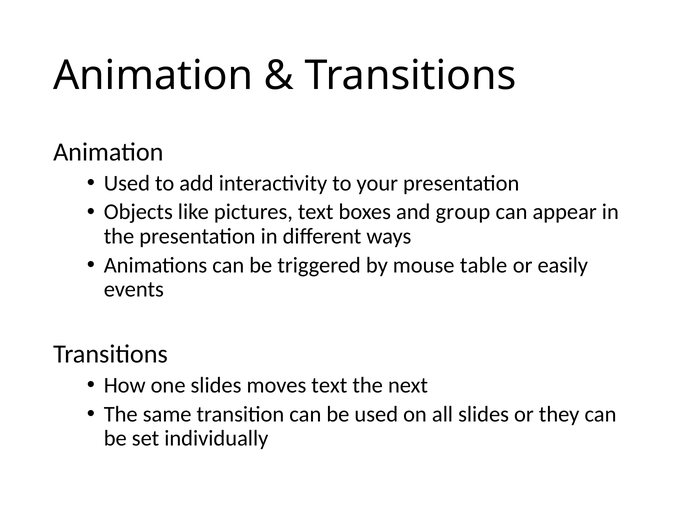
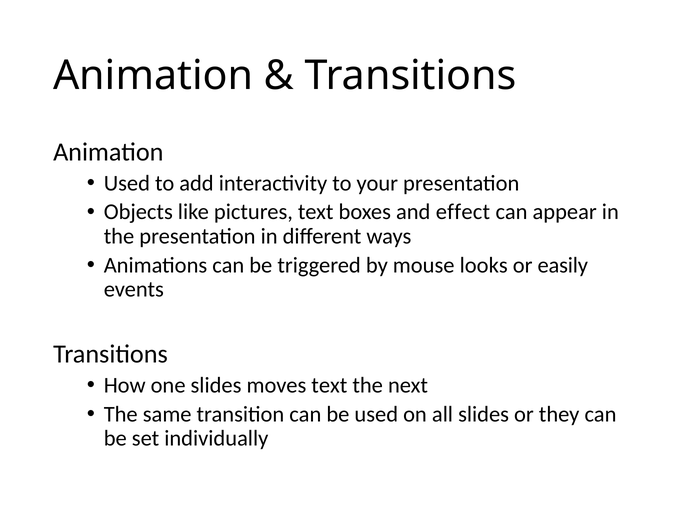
group: group -> effect (463, 212)
table: table -> looks (484, 265)
